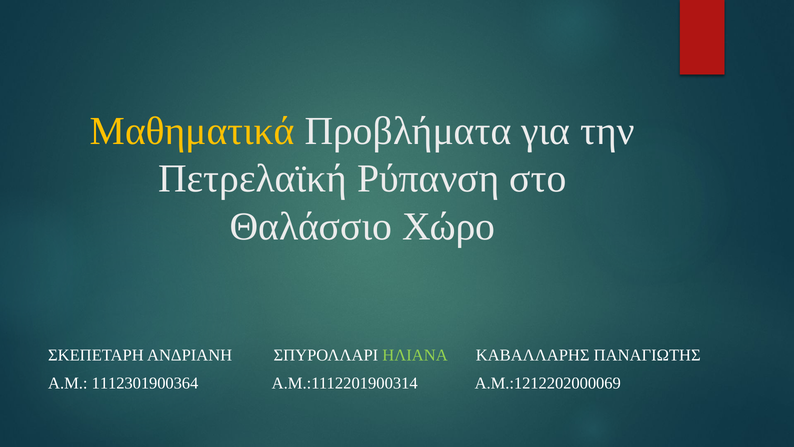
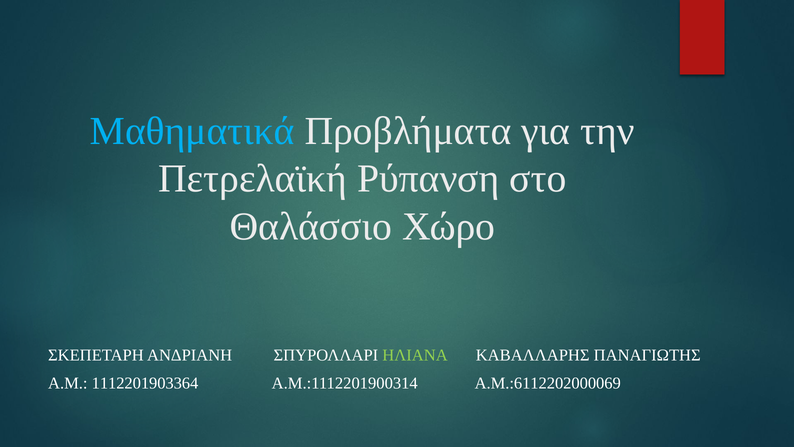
Μαθηματικά colour: yellow -> light blue (192, 131)
1112301900364: 1112301900364 -> 1112201903364 (145, 383)
Α.Μ.:1212202000069: Α.Μ.:1212202000069 -> Α.Μ.:6112202000069 (548, 383)
